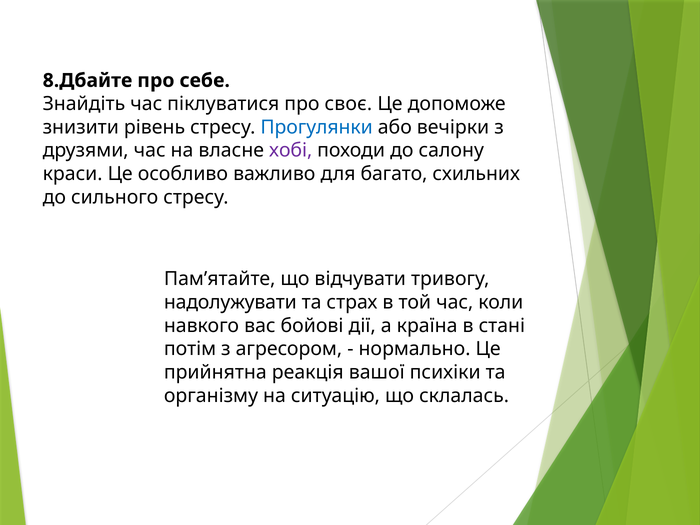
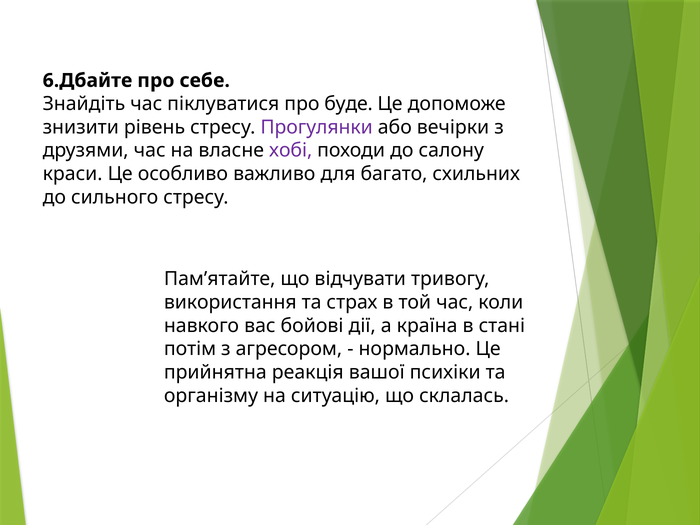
8.Дбайте: 8.Дбайте -> 6.Дбайте (87, 81)
своє: своє -> буде (349, 104)
Прогулянки colour: blue -> purple (317, 127)
надолужувати: надолужувати -> використання (230, 302)
